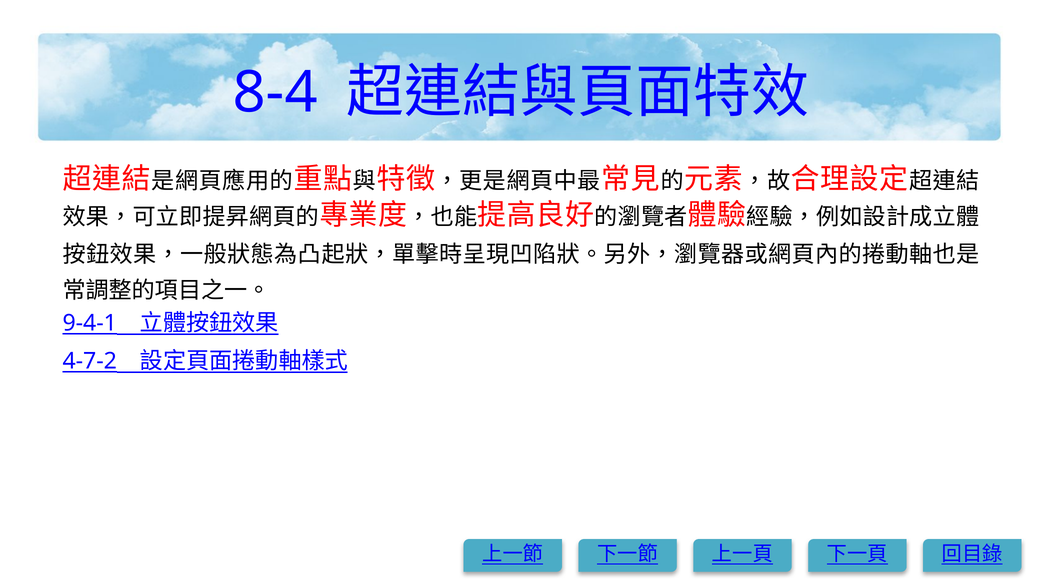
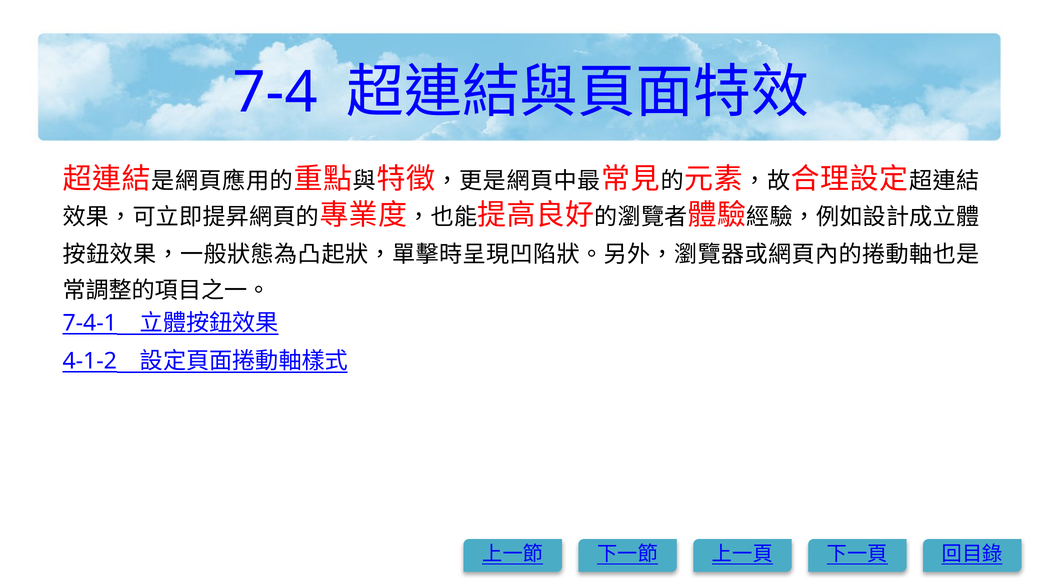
8-4: 8-4 -> 7-4 (275, 93)
9-4-1: 9-4-1 -> 7-4-1 (90, 323)
4-7-2: 4-7-2 -> 4-1-2 (90, 361)
